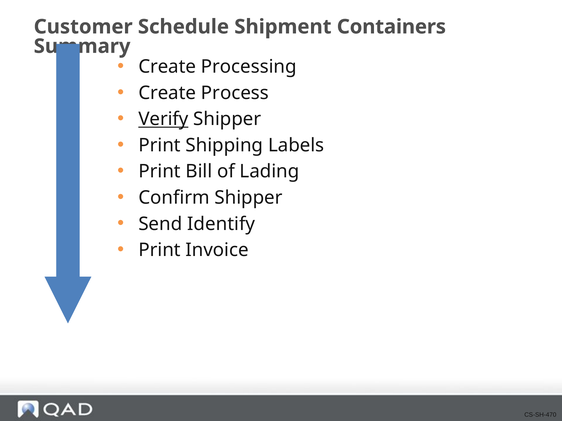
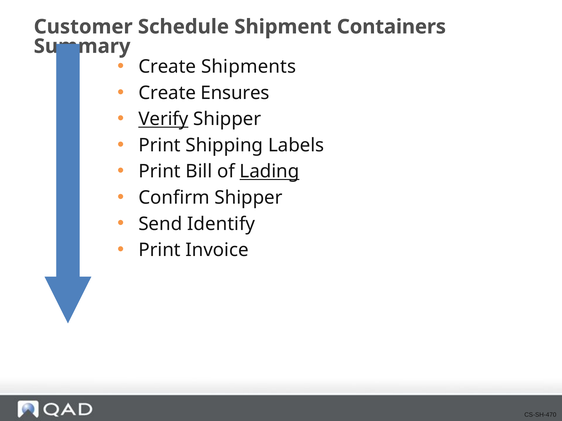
Processing: Processing -> Shipments (249, 67)
Process: Process -> Ensures (235, 93)
Lading underline: none -> present (270, 172)
